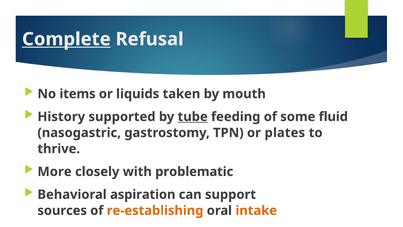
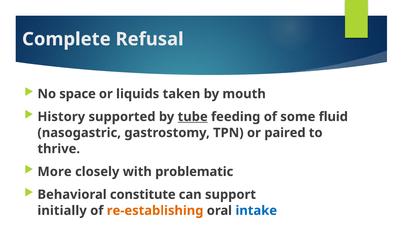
Complete underline: present -> none (66, 39)
items: items -> space (78, 94)
plates: plates -> paired (285, 133)
aspiration: aspiration -> constitute (143, 194)
sources: sources -> initially (62, 210)
intake colour: orange -> blue (256, 210)
